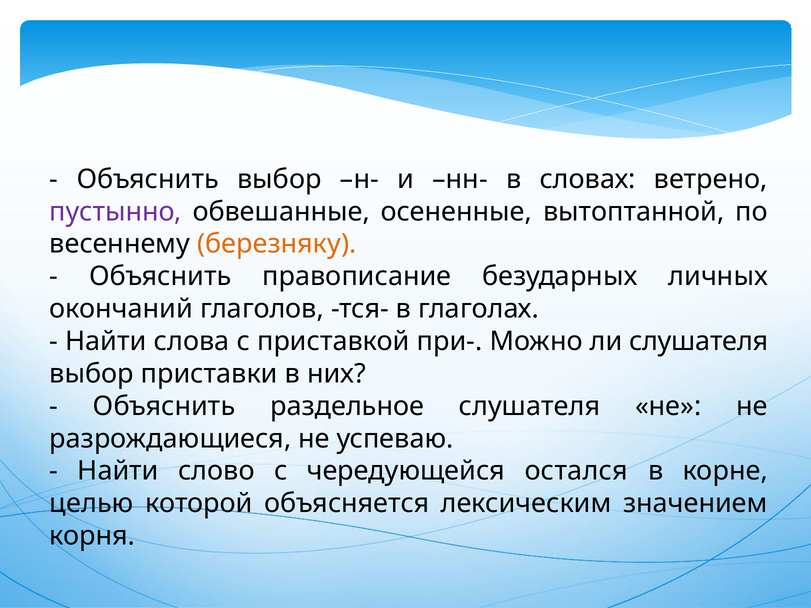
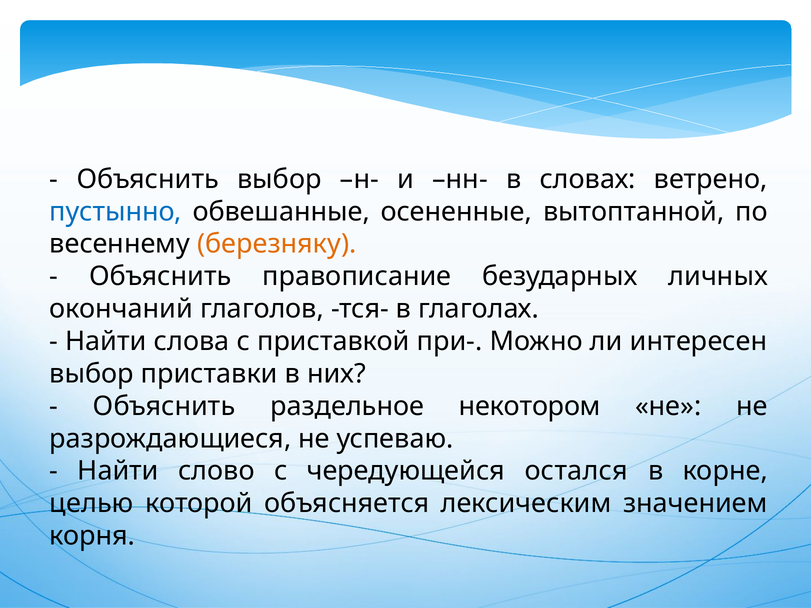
пустынно colour: purple -> blue (116, 212)
ли слушателя: слушателя -> интересен (699, 341)
раздельное слушателя: слушателя -> некотором (530, 406)
